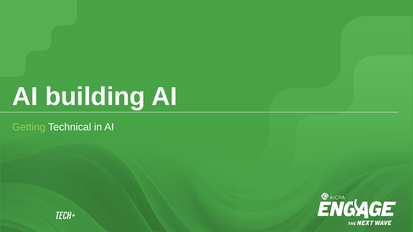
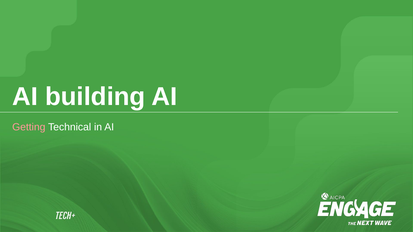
Getting colour: light green -> pink (29, 127)
